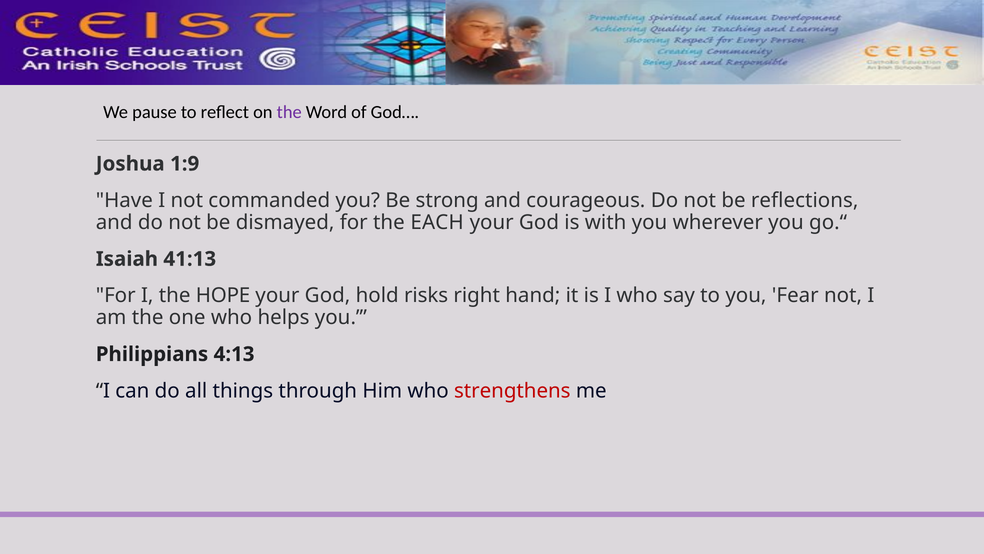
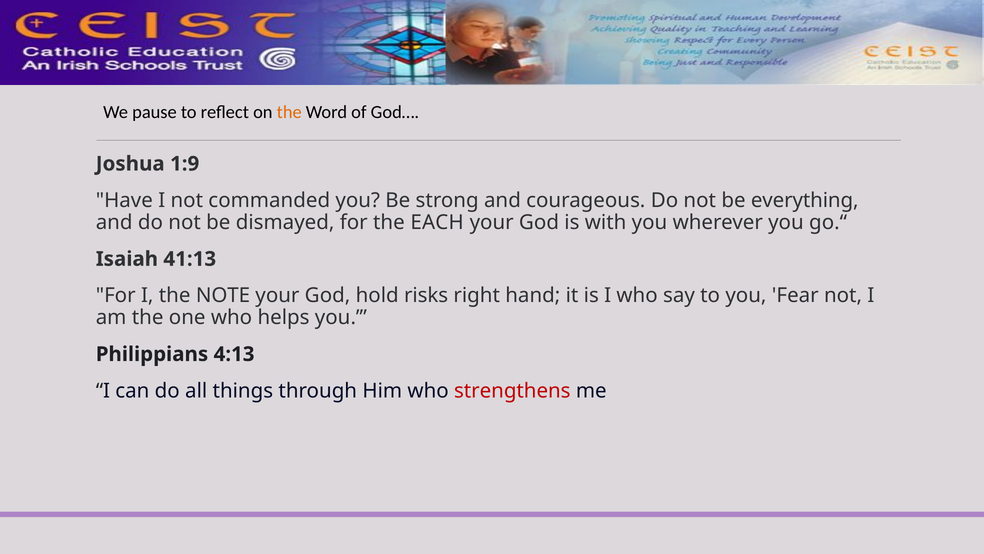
the colour: purple -> orange (289, 112)
reflections: reflections -> everything (805, 200)
HOPE: HOPE -> NOTE (223, 295)
